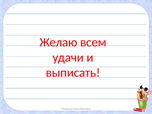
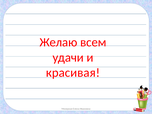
выписать: выписать -> красивая (73, 73)
